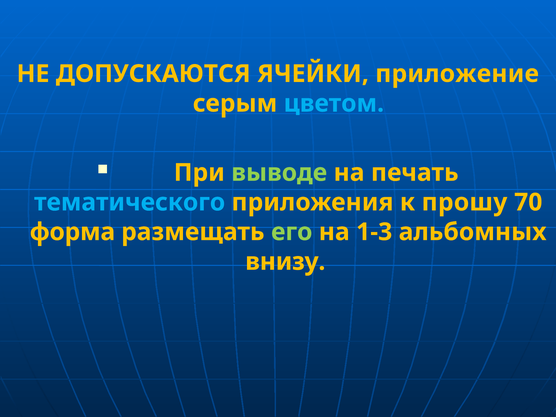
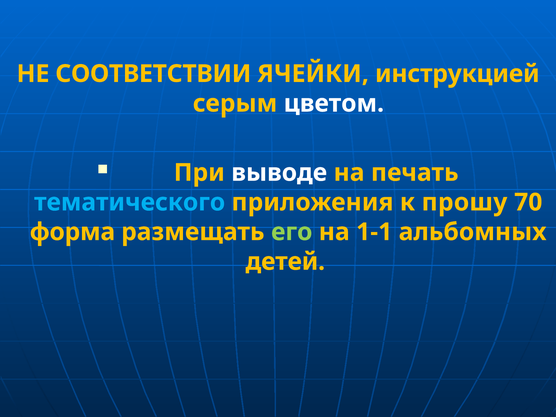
ДОПУСКАЮТСЯ: ДОПУСКАЮТСЯ -> СООТВЕТСТВИИ (153, 74)
приложение: приложение -> инструкцией (457, 74)
цветом colour: light blue -> white (334, 103)
выводе colour: light green -> white (279, 173)
1-3: 1-3 -> 1-1 (374, 232)
внизу: внизу -> детей (285, 262)
